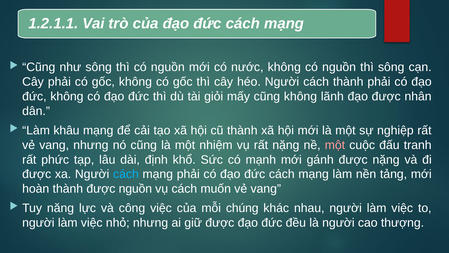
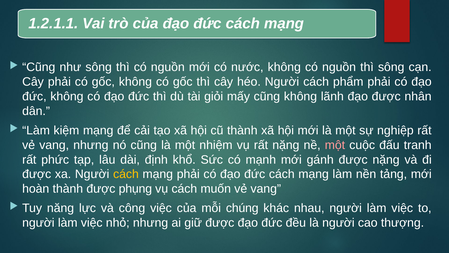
cách thành: thành -> phẩm (348, 82)
khâu: khâu -> kiệm (66, 130)
cách colour: light blue -> yellow (126, 174)
được nguồn: nguồn -> phụng (135, 189)
